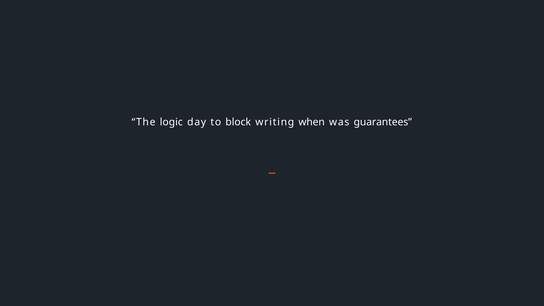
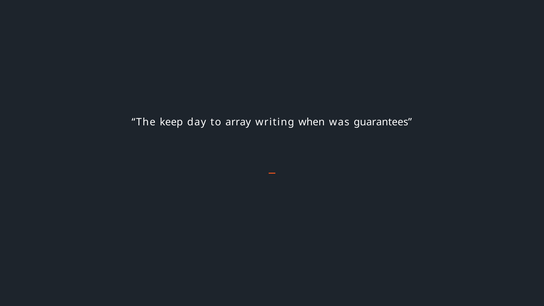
logic: logic -> keep (171, 122)
block: block -> array (238, 122)
